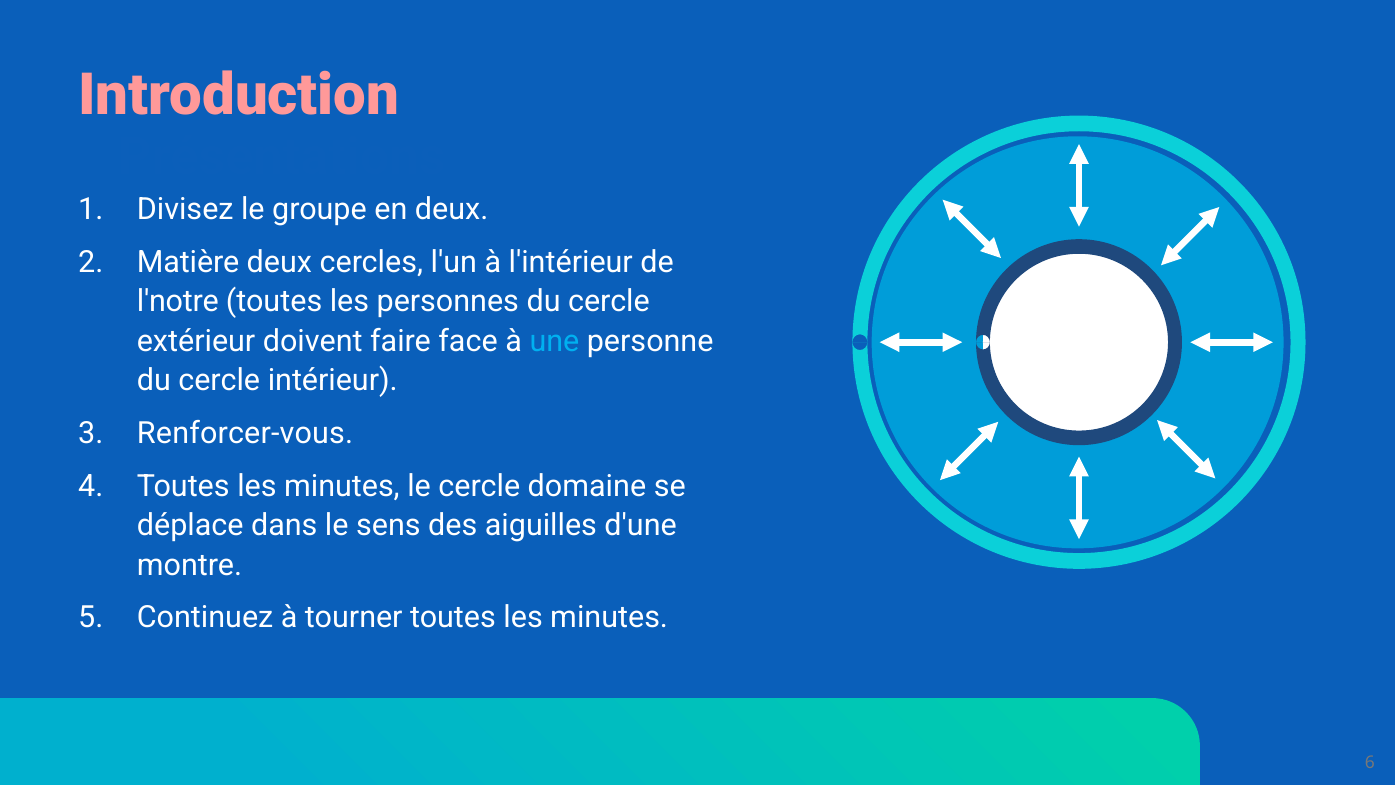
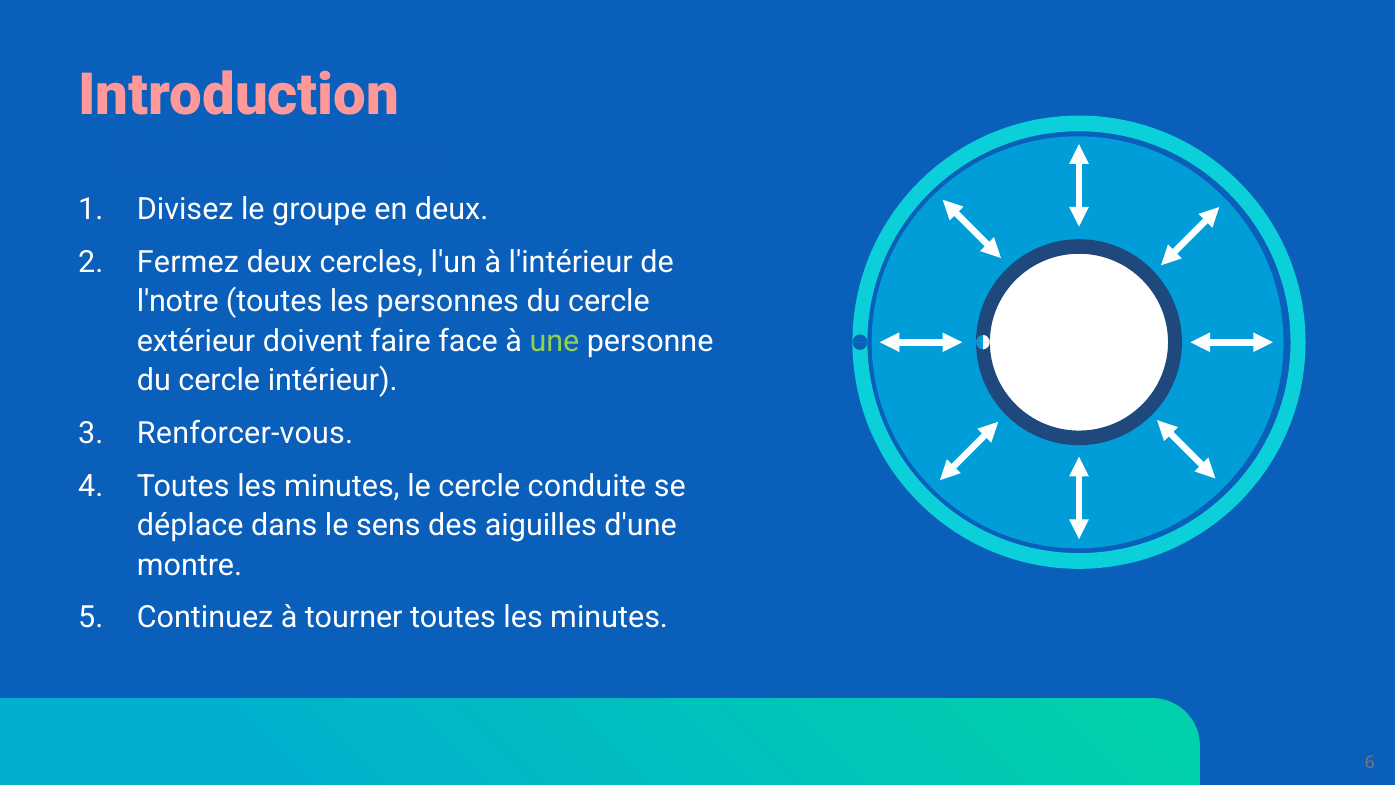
Matière: Matière -> Fermez (188, 262)
une colour: light blue -> light green (554, 341)
domaine: domaine -> conduite (587, 486)
